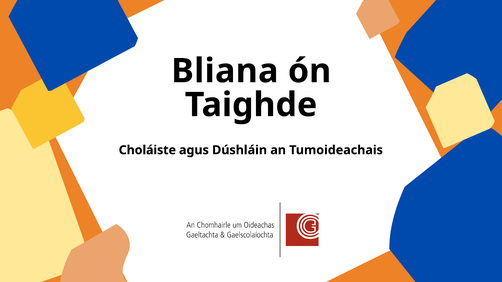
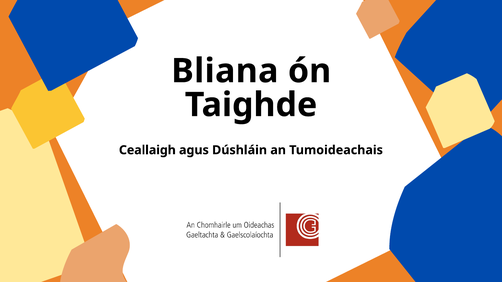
Choláiste: Choláiste -> Ceallaigh (147, 150)
